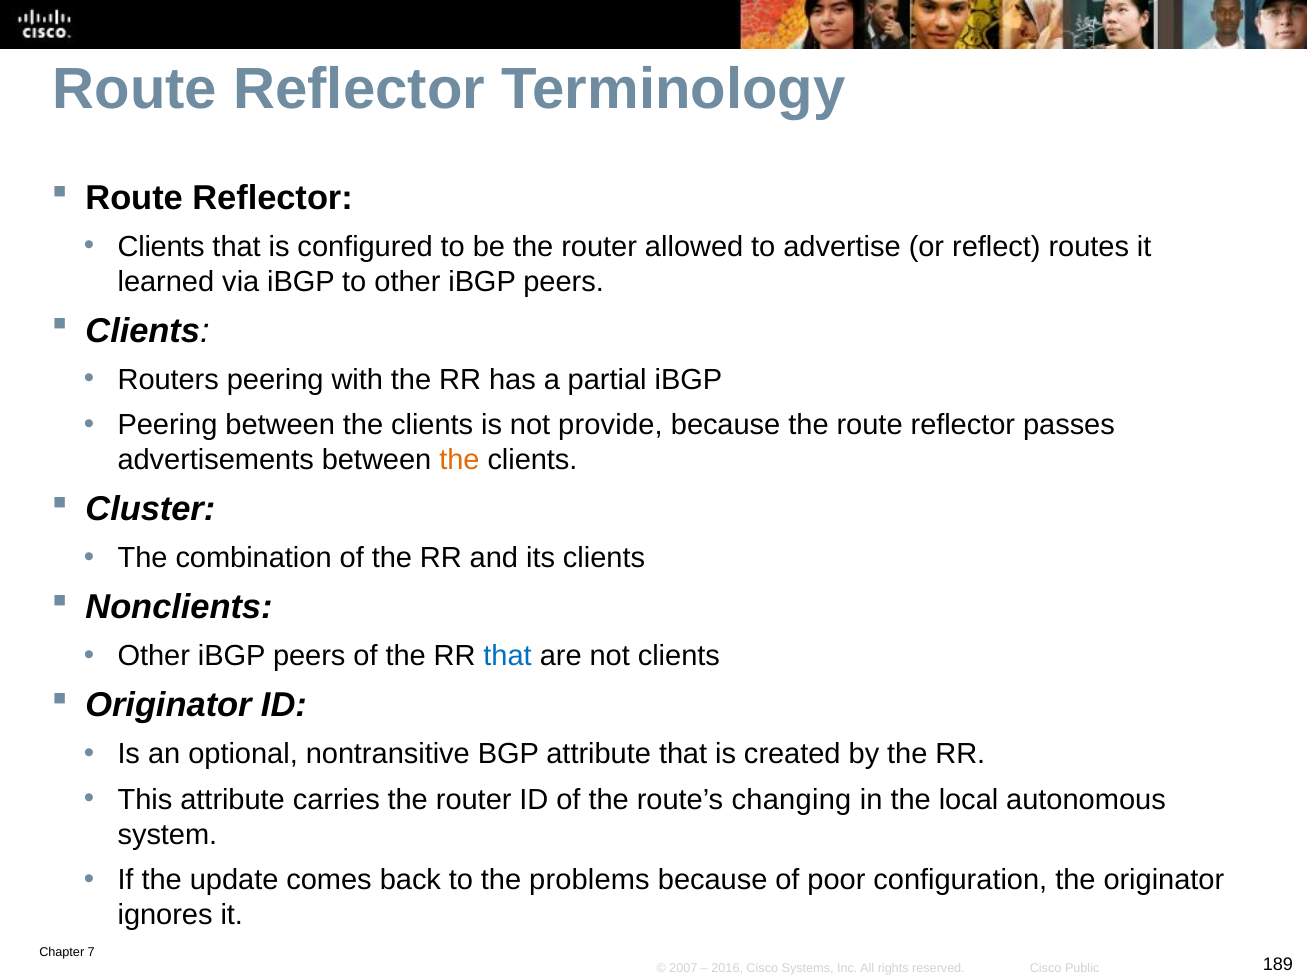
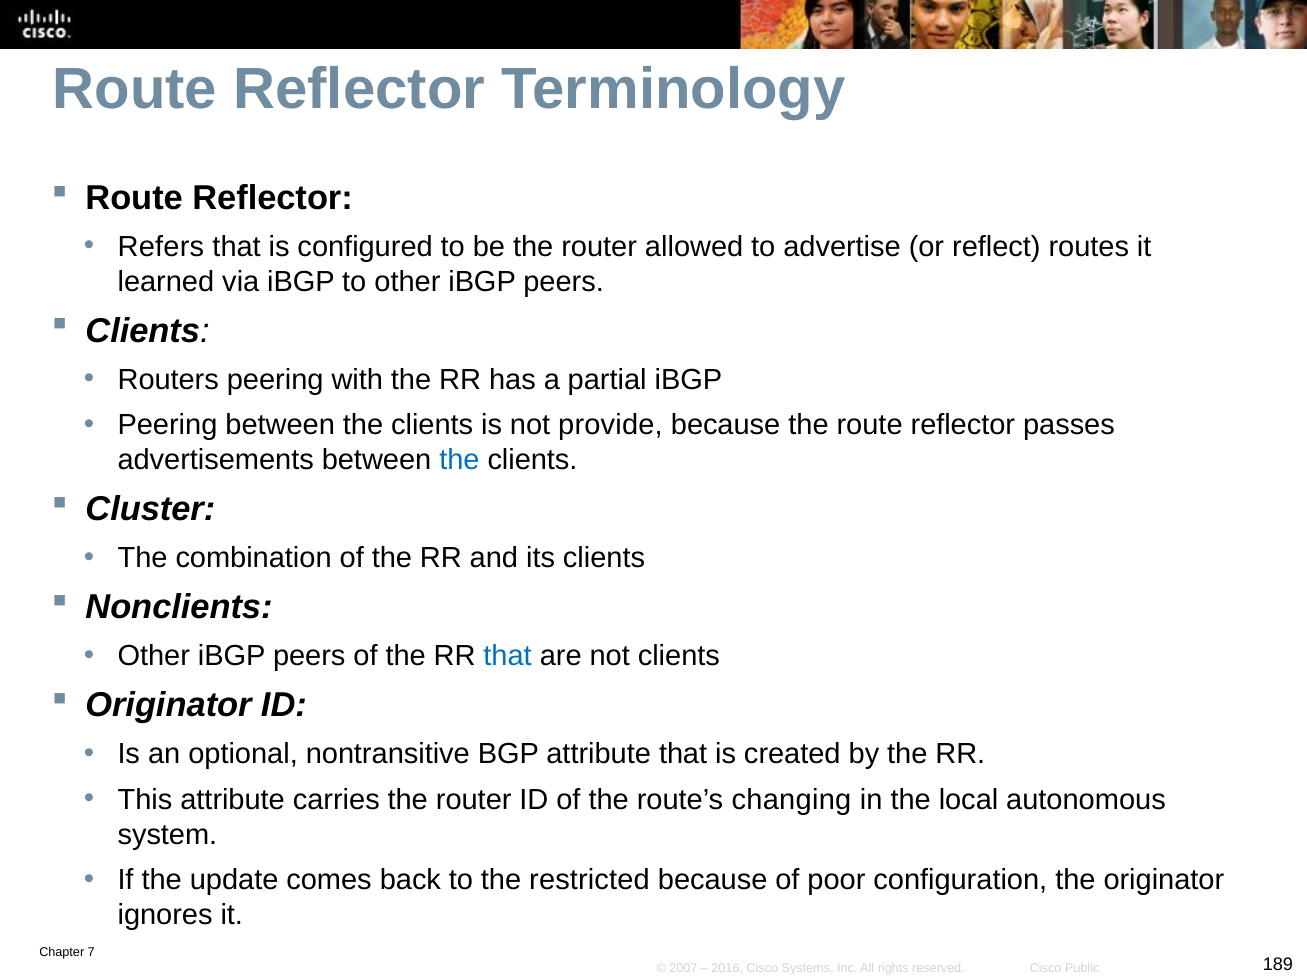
Clients: Clients -> Refers (161, 247)
the colour: orange -> blue (459, 460)
problems: problems -> restricted (589, 881)
